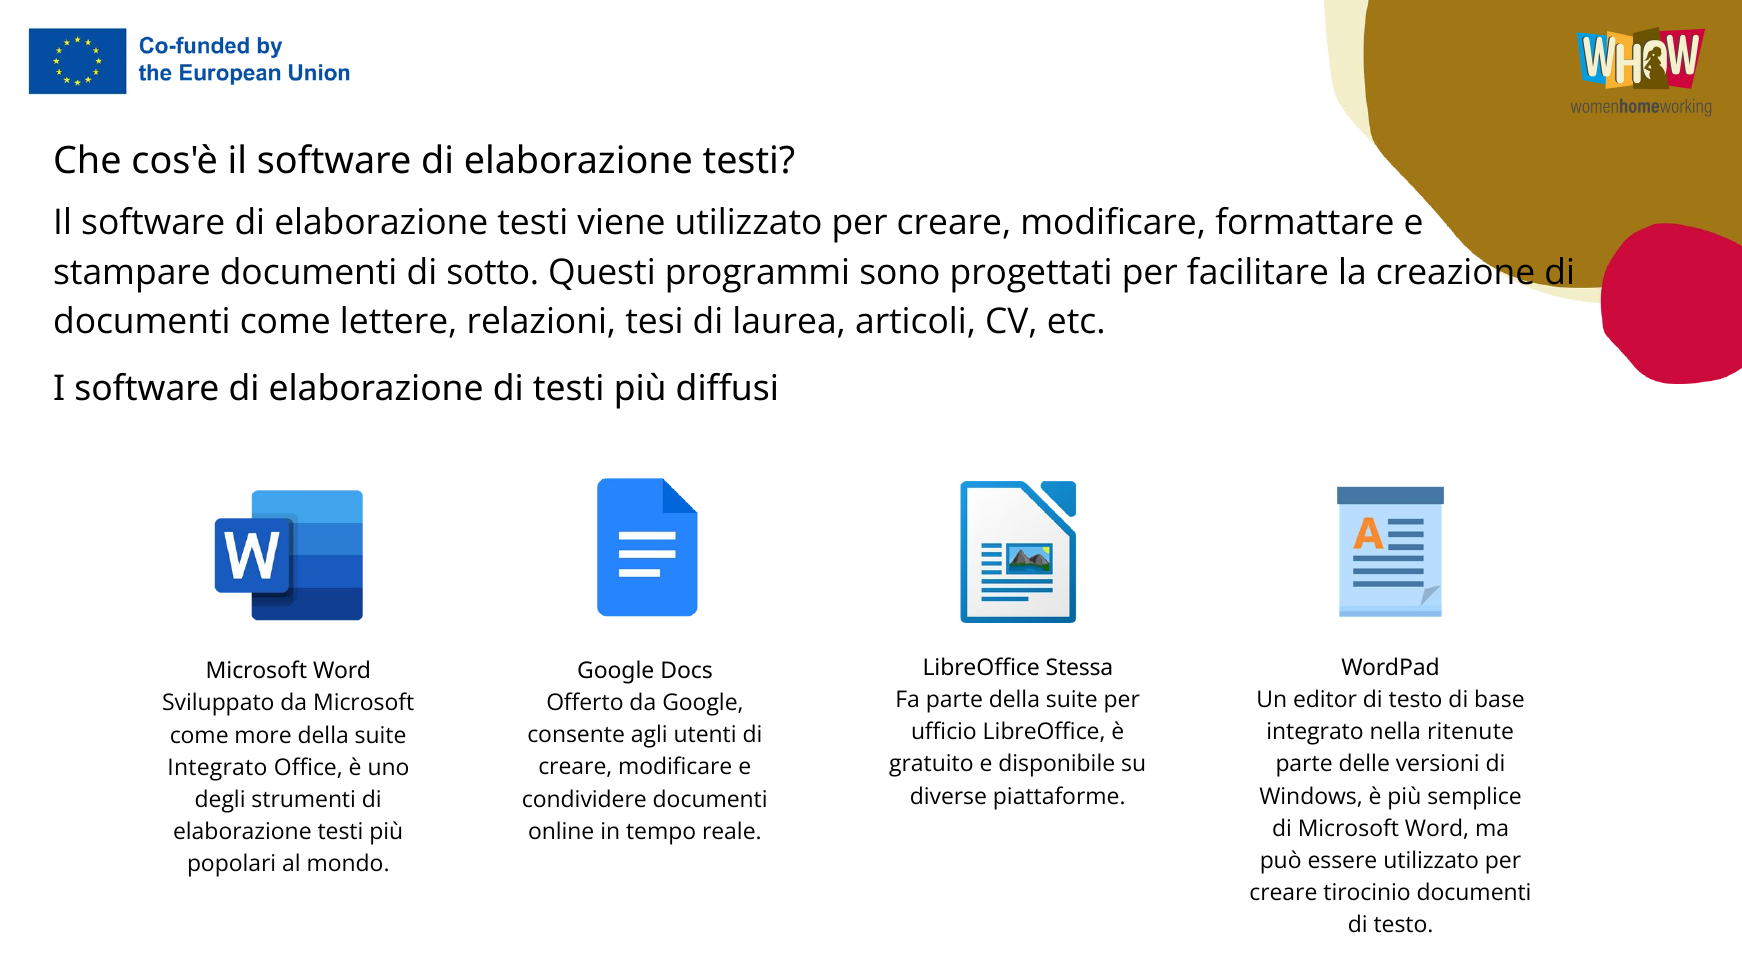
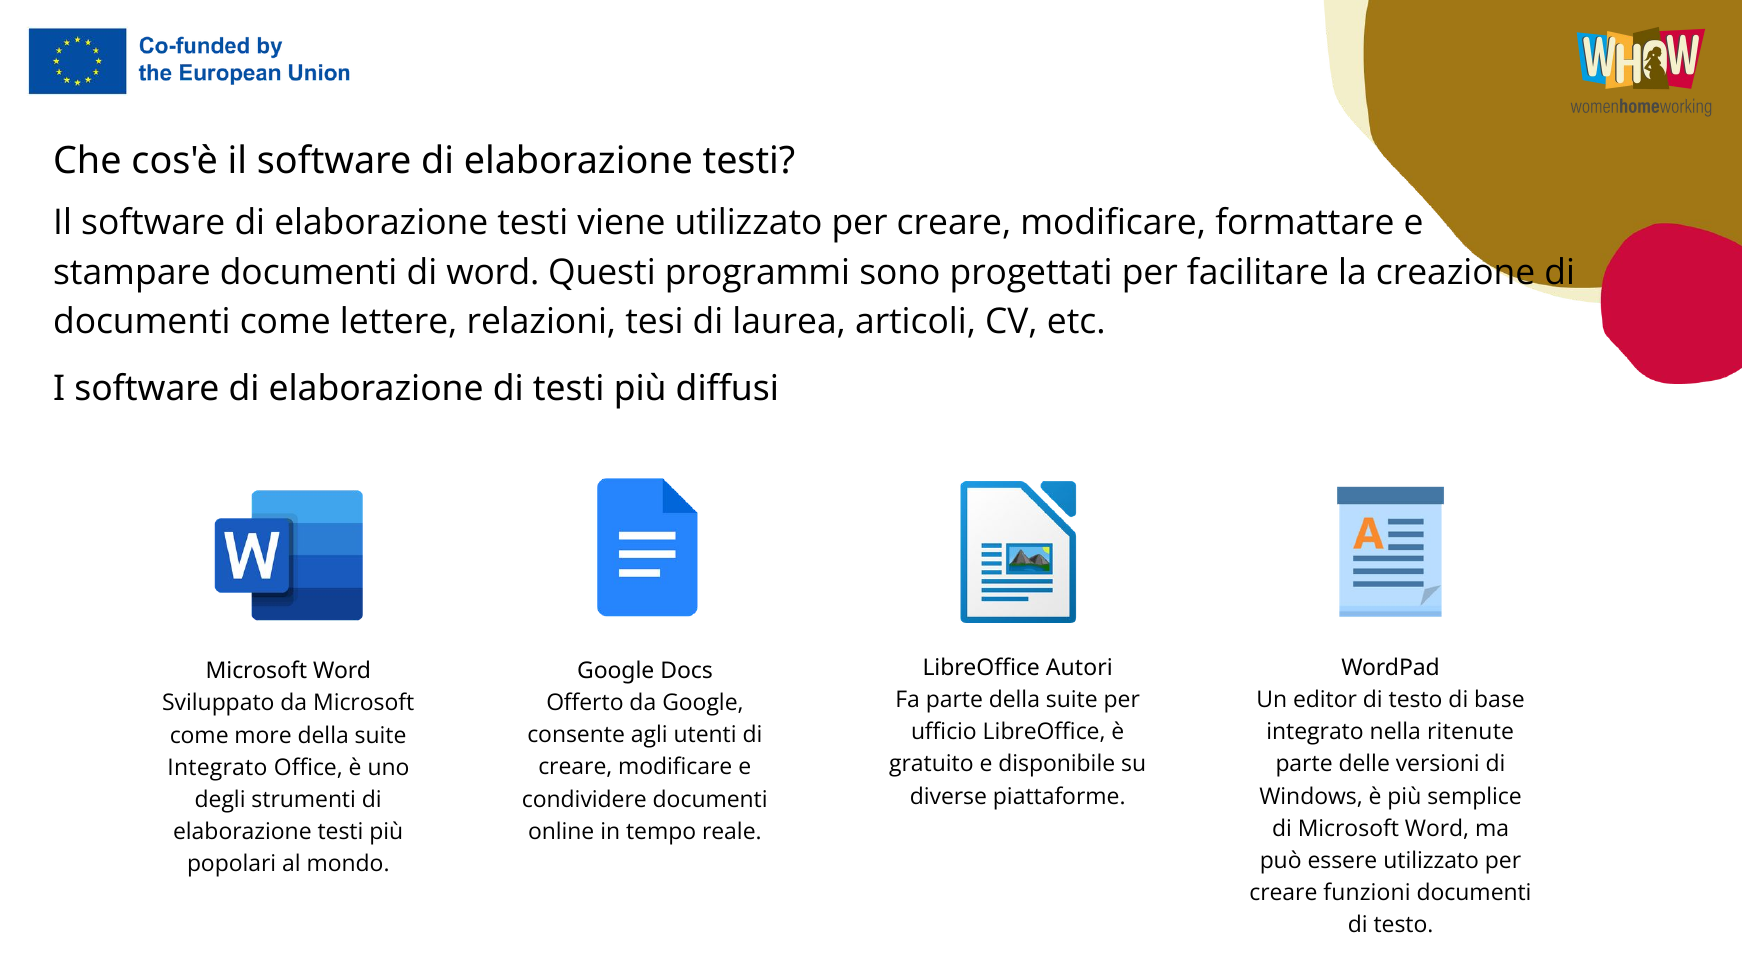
di sotto: sotto -> word (493, 272)
Stessa: Stessa -> Autori (1079, 668)
tirocinio: tirocinio -> funzioni (1367, 893)
